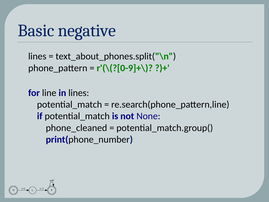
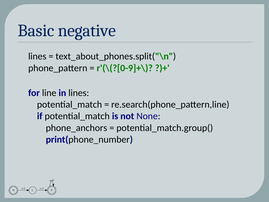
phone_cleaned: phone_cleaned -> phone_anchors (76, 128)
